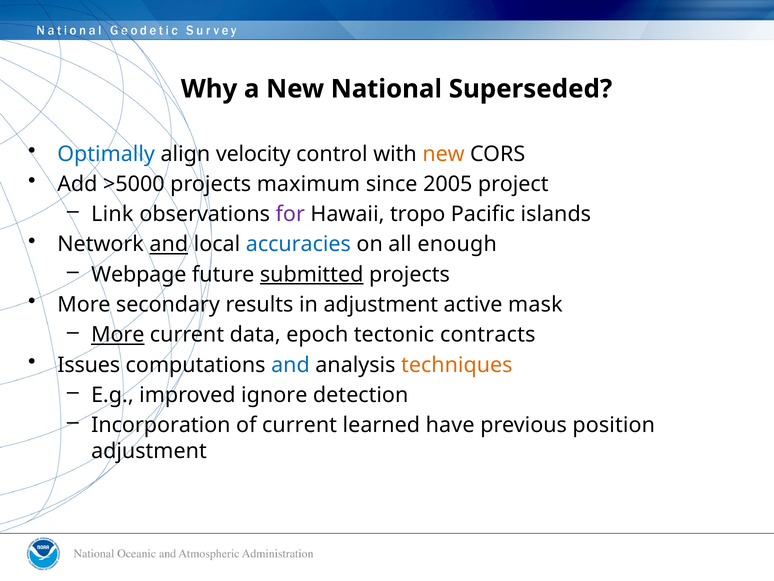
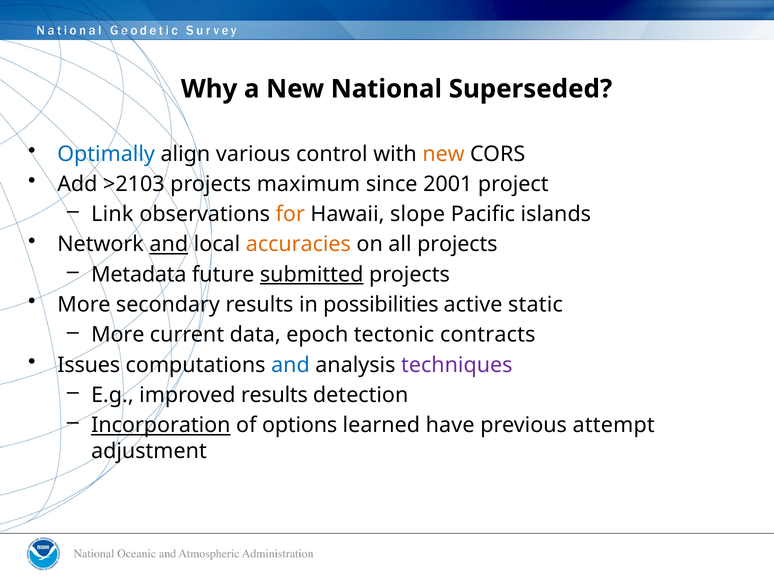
velocity: velocity -> various (253, 154)
>5000: >5000 -> >2103 (134, 184)
2005: 2005 -> 2001 (448, 184)
for colour: purple -> orange (290, 214)
tropo: tropo -> slope (418, 214)
accuracies colour: blue -> orange (298, 244)
all enough: enough -> projects (457, 244)
Webpage: Webpage -> Metadata (139, 274)
in adjustment: adjustment -> possibilities (381, 304)
mask: mask -> static (535, 304)
More underline: present -> none (118, 335)
techniques colour: orange -> purple (457, 365)
improved ignore: ignore -> results (274, 395)
Incorporation underline: none -> present (161, 425)
of current: current -> options (300, 425)
position: position -> attempt (614, 425)
